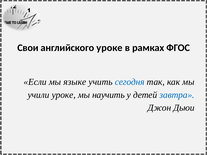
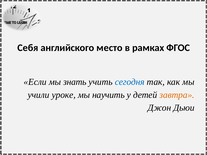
Свои: Свои -> Себя (28, 48)
английского уроке: уроке -> место (109, 48)
языке: языке -> знать (75, 82)
завтра colour: blue -> orange (177, 95)
